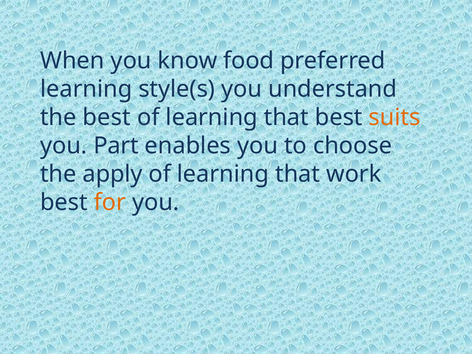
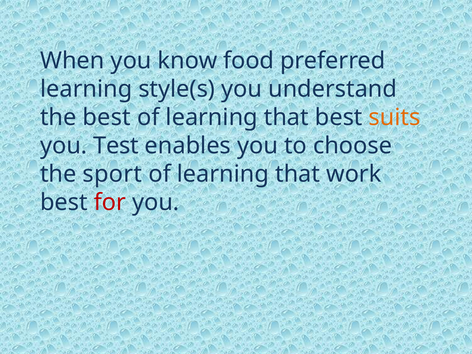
Part: Part -> Test (116, 146)
apply: apply -> sport (112, 174)
for colour: orange -> red (110, 202)
